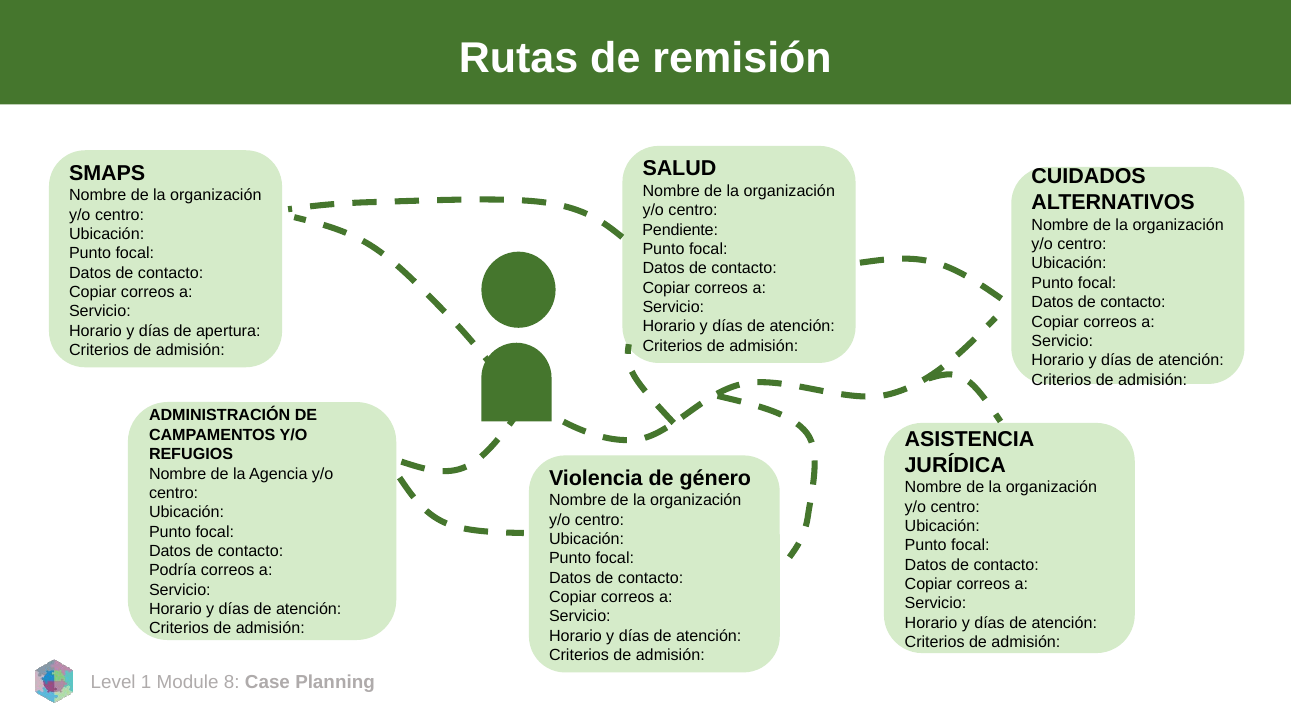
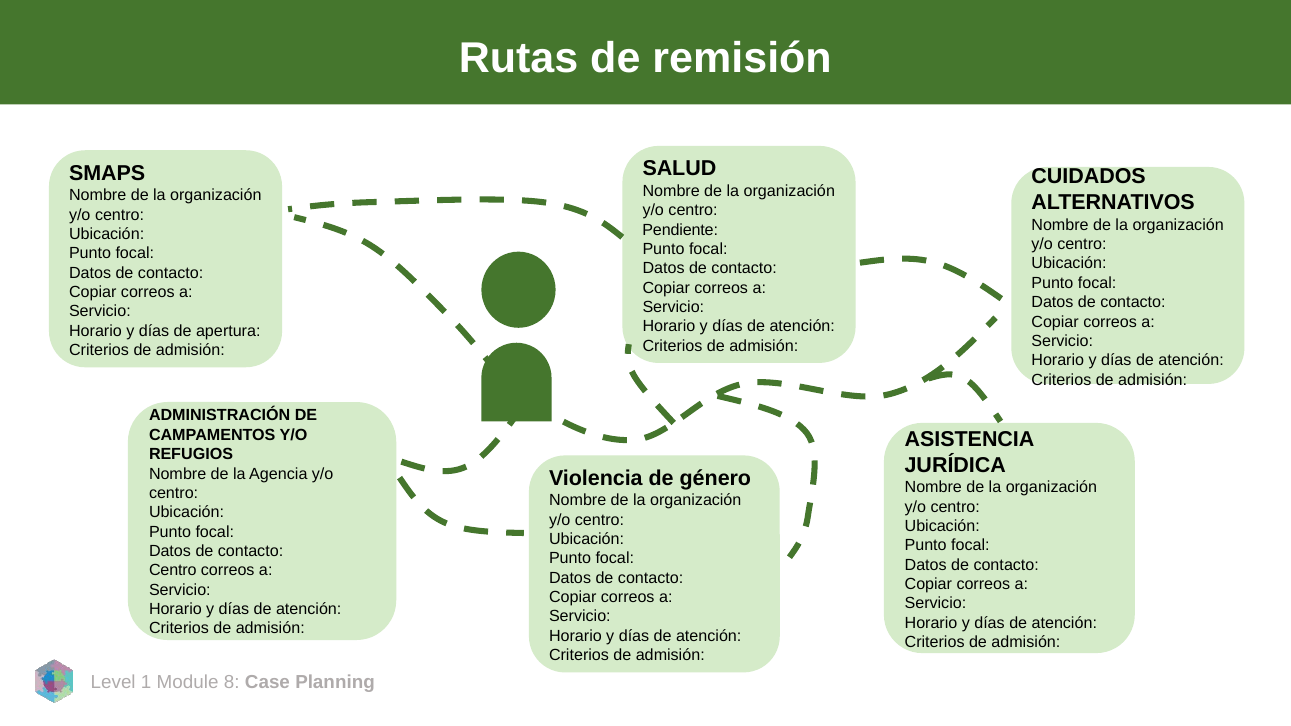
Podría: Podría -> Centro (173, 571)
